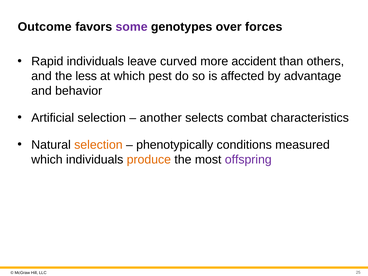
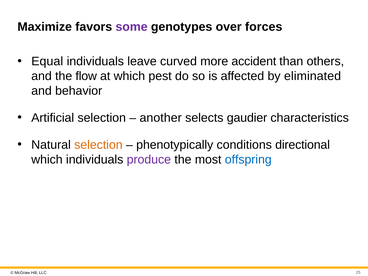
Outcome: Outcome -> Maximize (45, 27)
Rapid: Rapid -> Equal (47, 61)
less: less -> flow (86, 76)
advantage: advantage -> eliminated (313, 76)
combat: combat -> gaudier (247, 118)
measured: measured -> directional (303, 145)
produce colour: orange -> purple (149, 160)
offspring colour: purple -> blue (248, 160)
